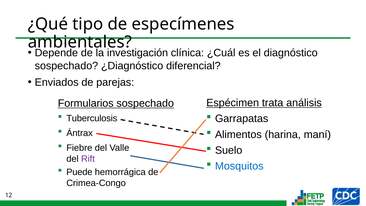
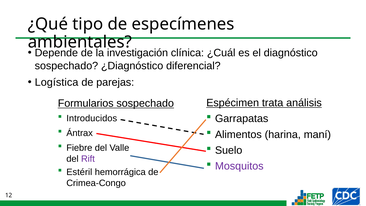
Enviados: Enviados -> Logística (57, 82)
Tuberculosis: Tuberculosis -> Introducidos (92, 118)
Mosquitos colour: blue -> purple (239, 166)
Puede: Puede -> Estéril (79, 172)
